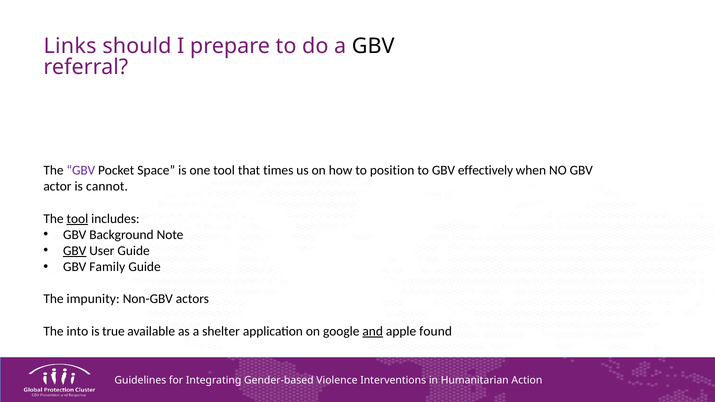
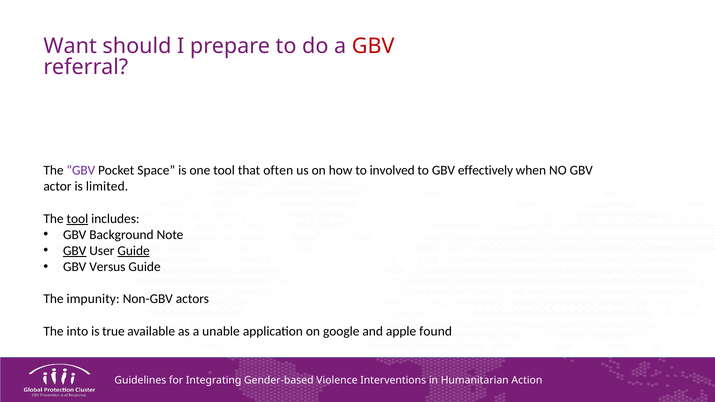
Links: Links -> Want (70, 46)
GBV colour: black -> red (373, 46)
times: times -> often (278, 170)
position: position -> involved (392, 170)
cannot: cannot -> limited (107, 187)
Guide underline: none -> present (134, 251)
Family: Family -> Versus (107, 267)
shelter: shelter -> unable (221, 331)
and underline: present -> none (373, 331)
